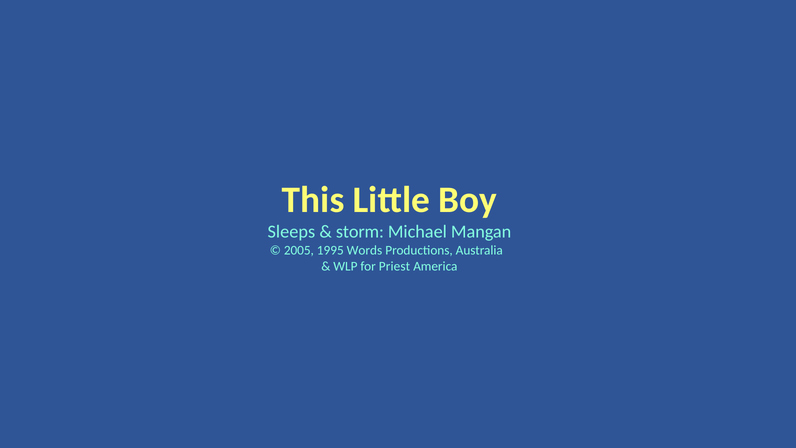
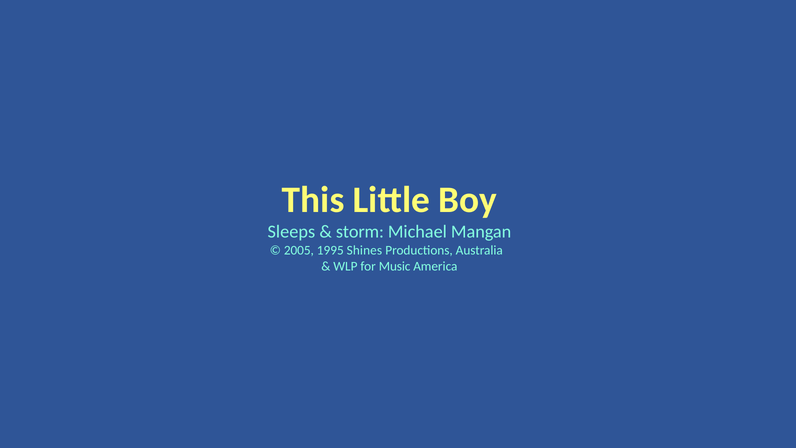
Words: Words -> Shines (364, 250)
Priest: Priest -> Music (395, 266)
